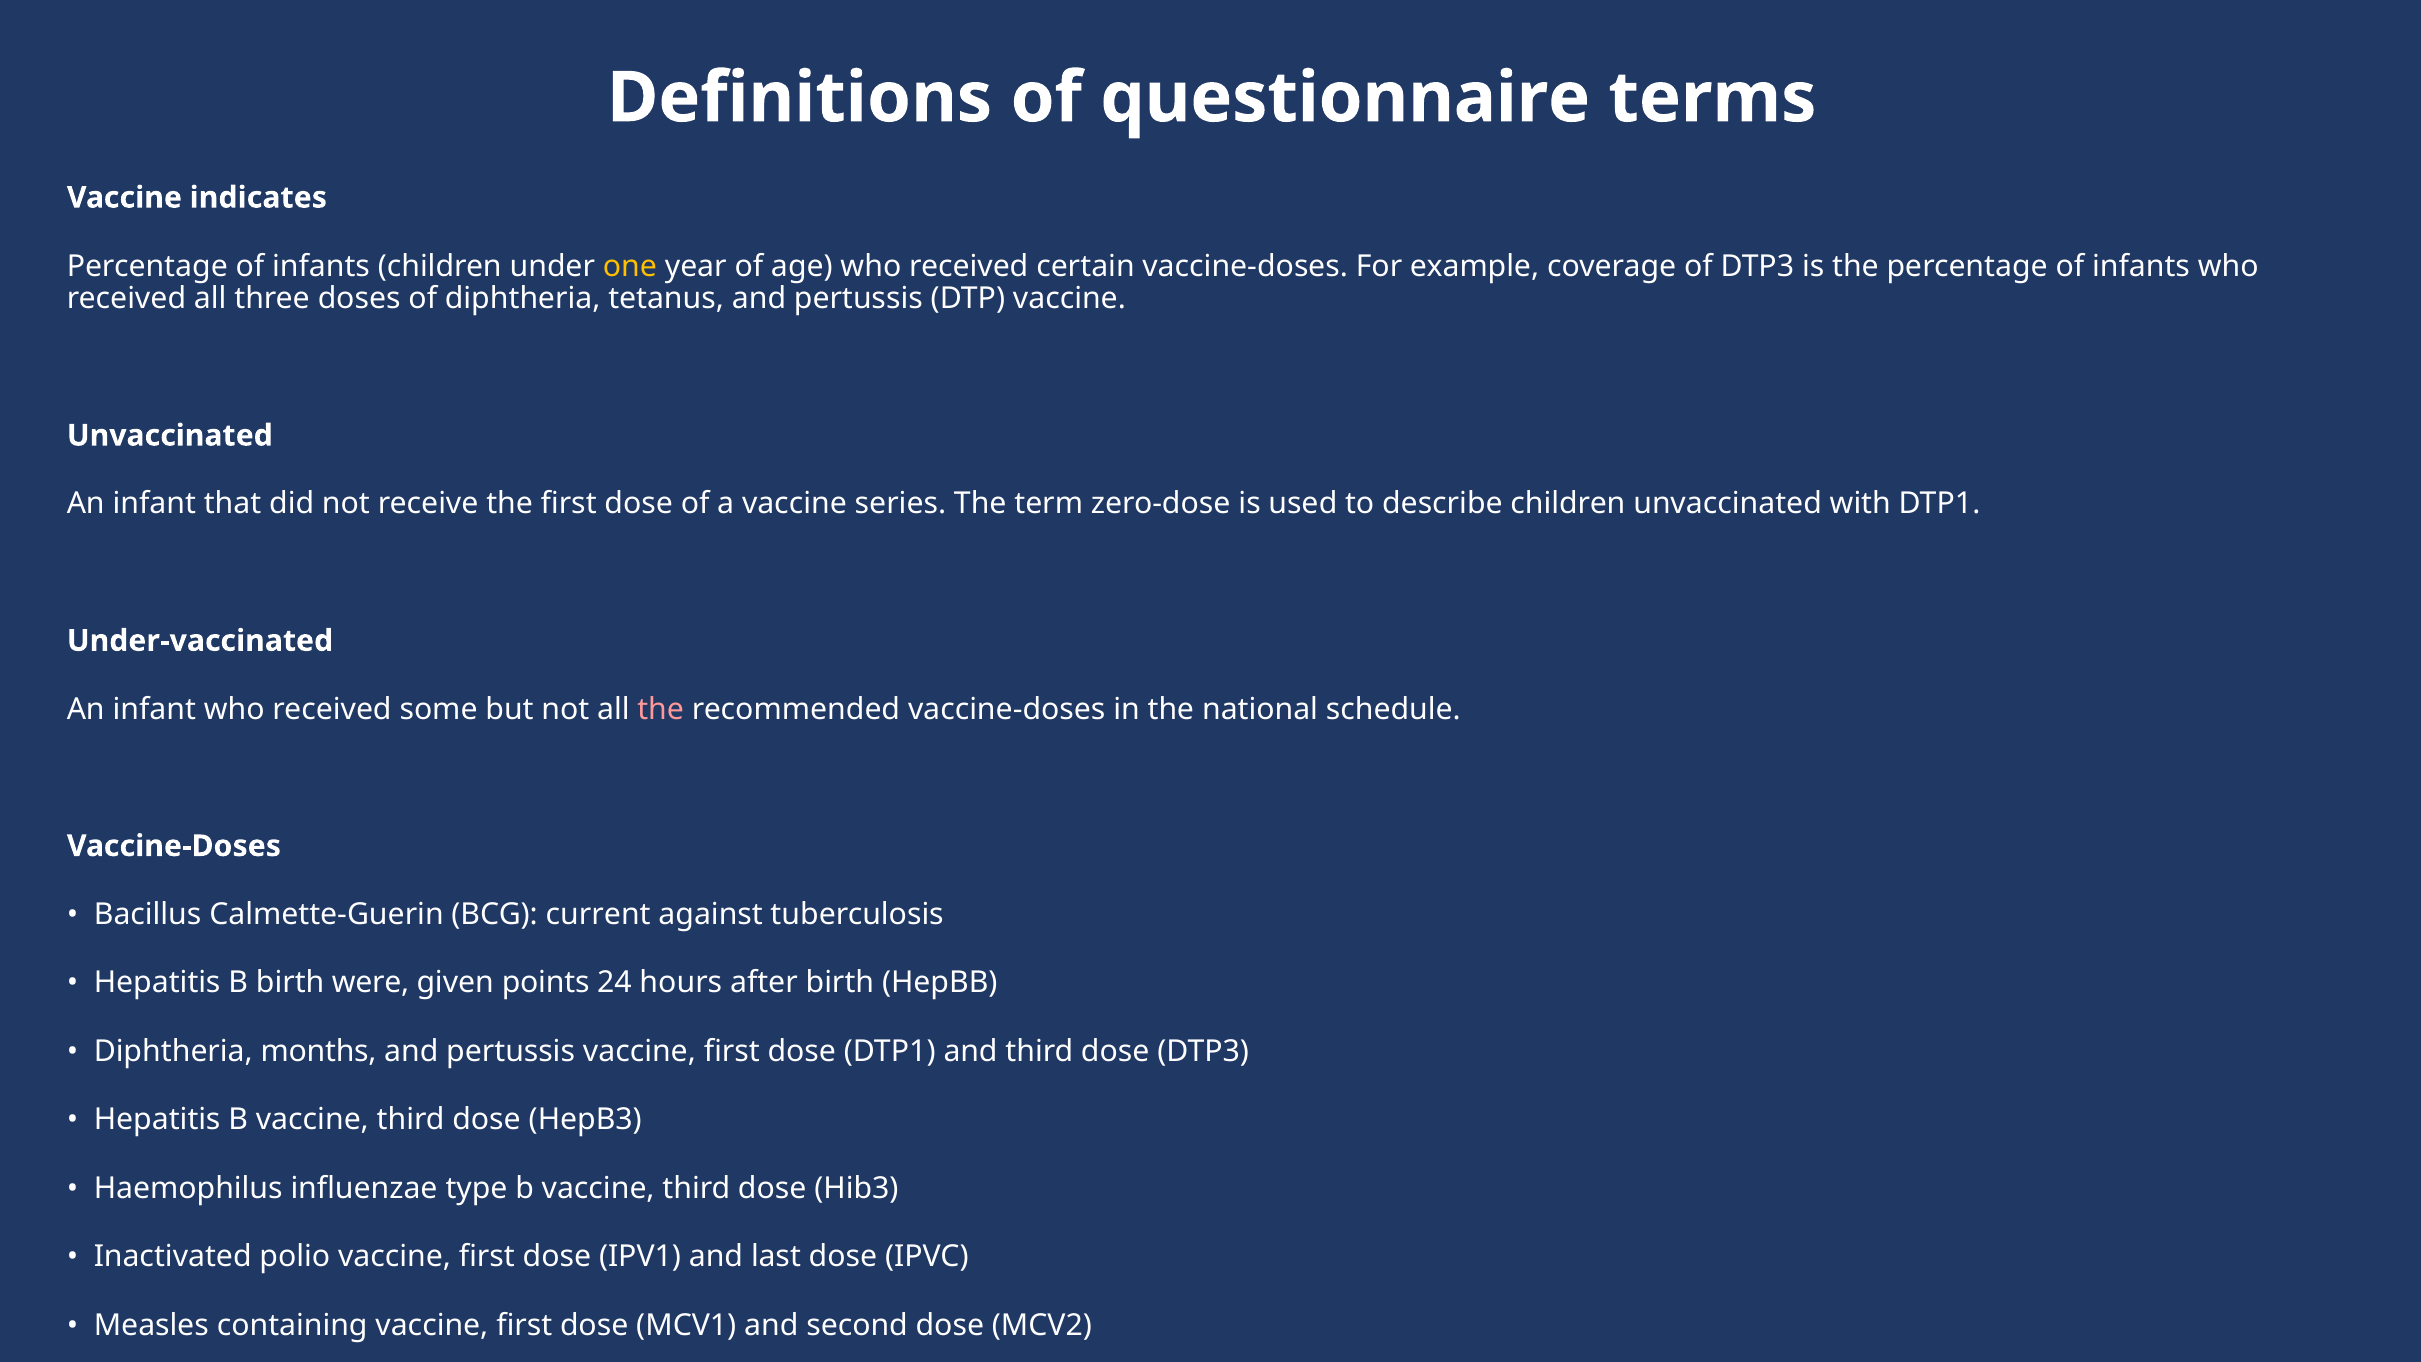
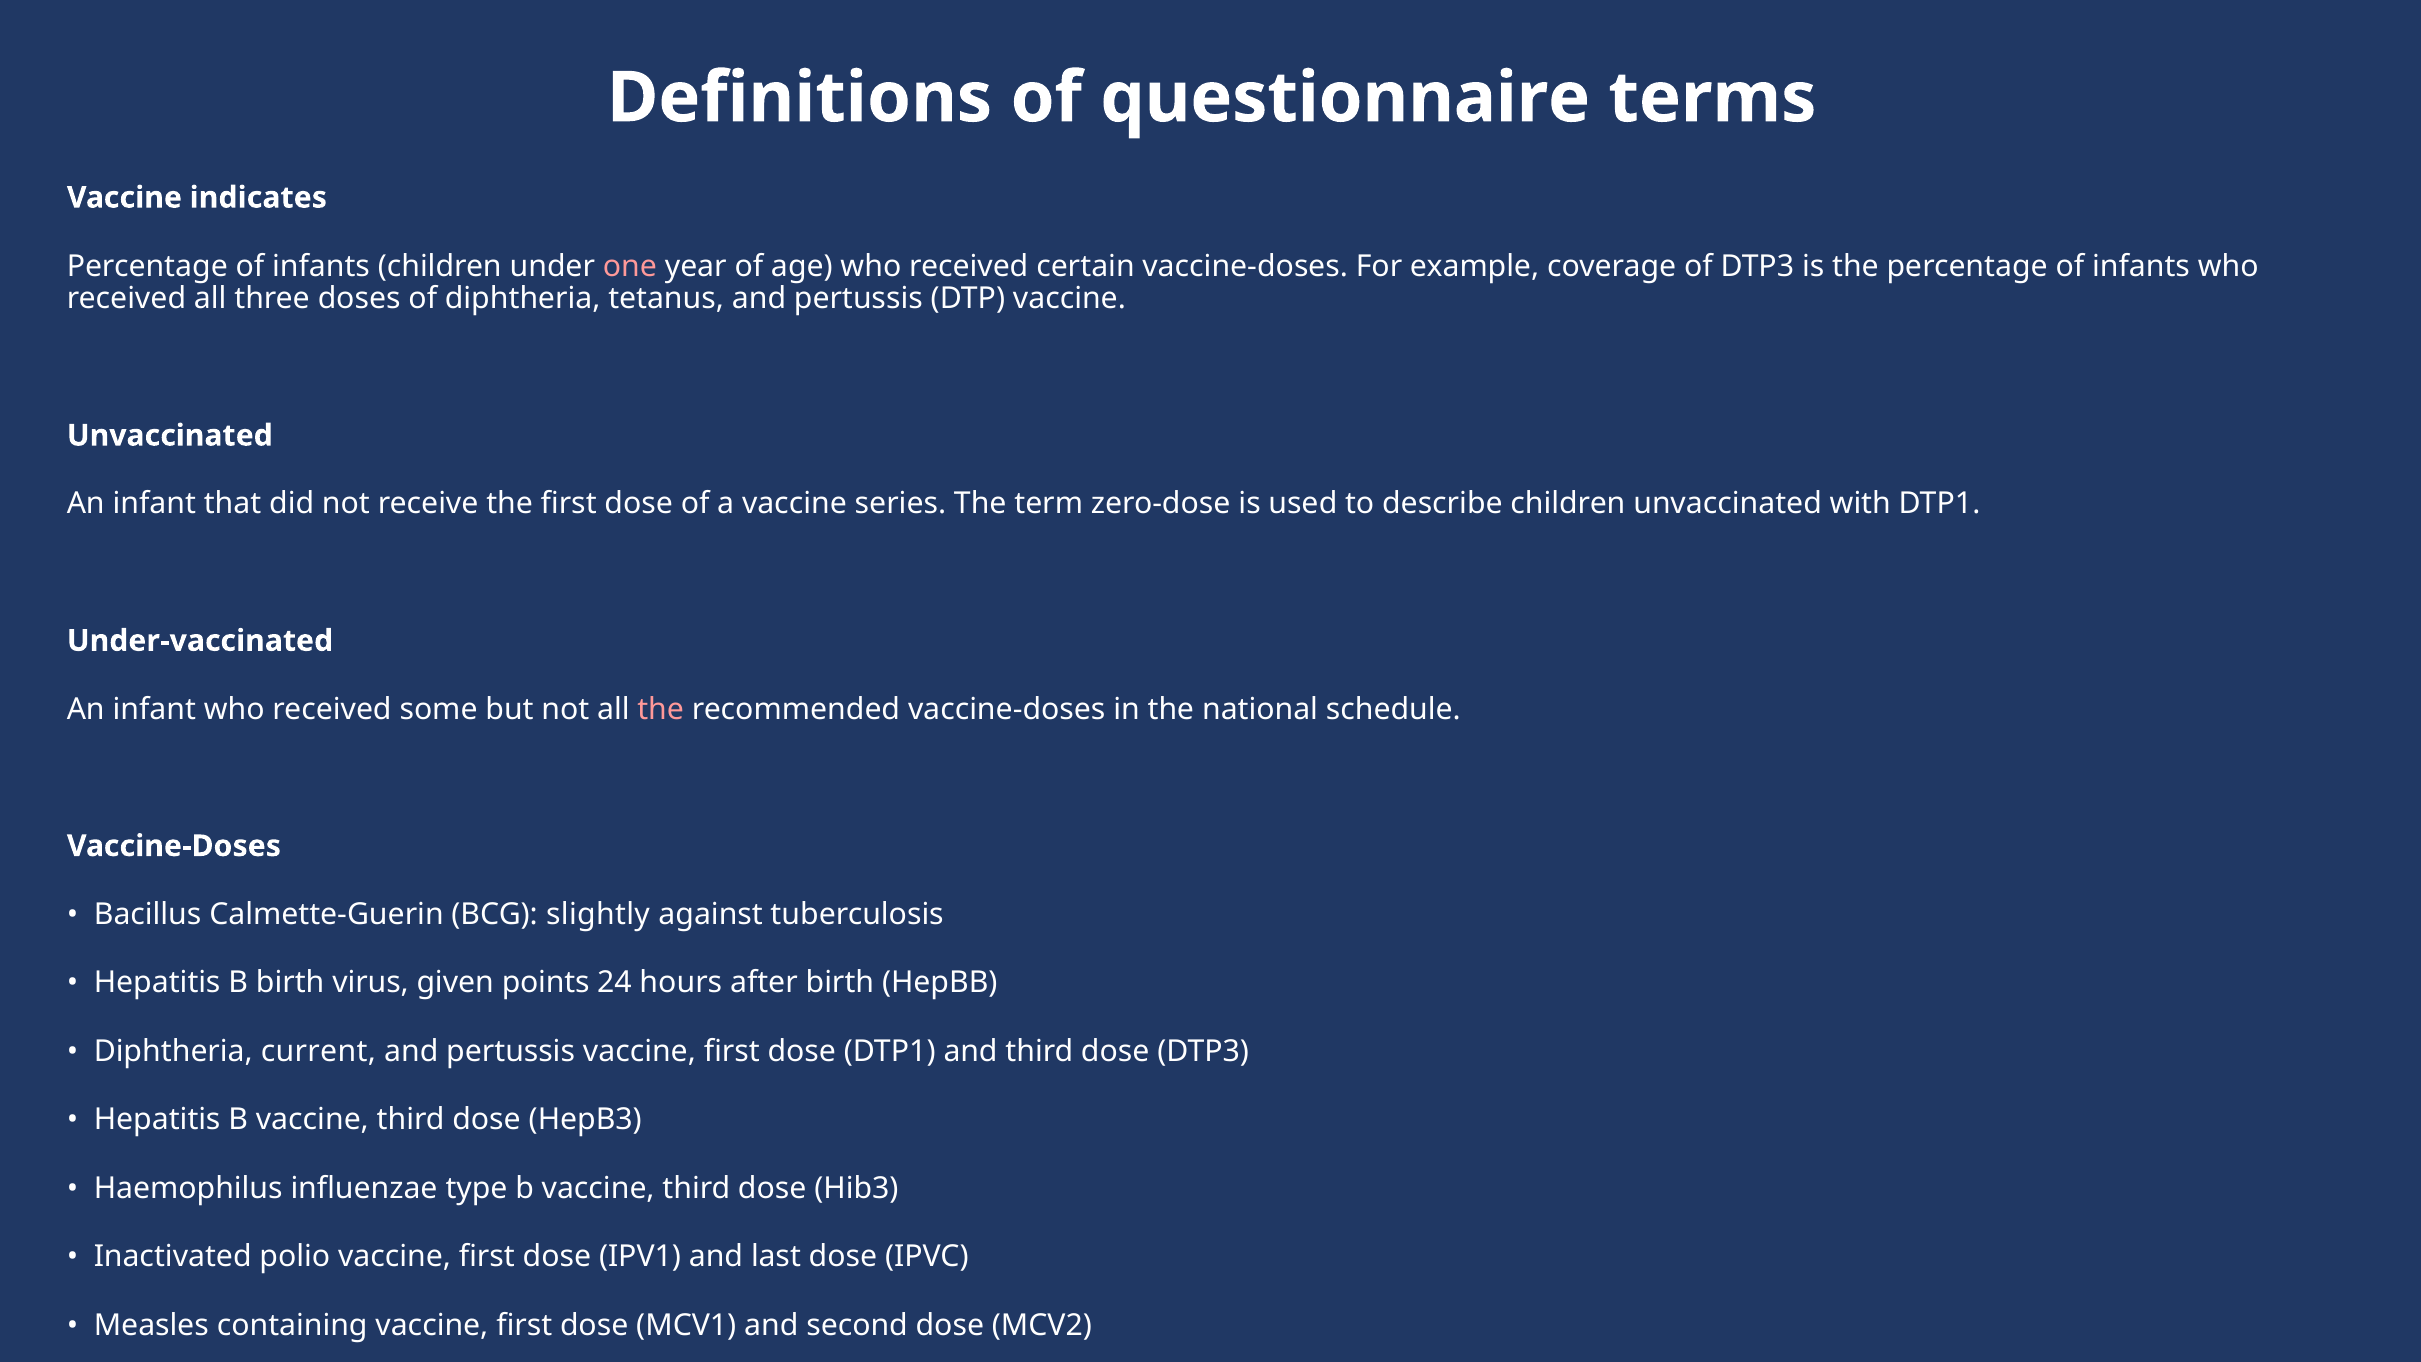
one colour: yellow -> pink (630, 266)
current: current -> slightly (598, 914)
were: were -> virus (371, 983)
months: months -> current (318, 1051)
